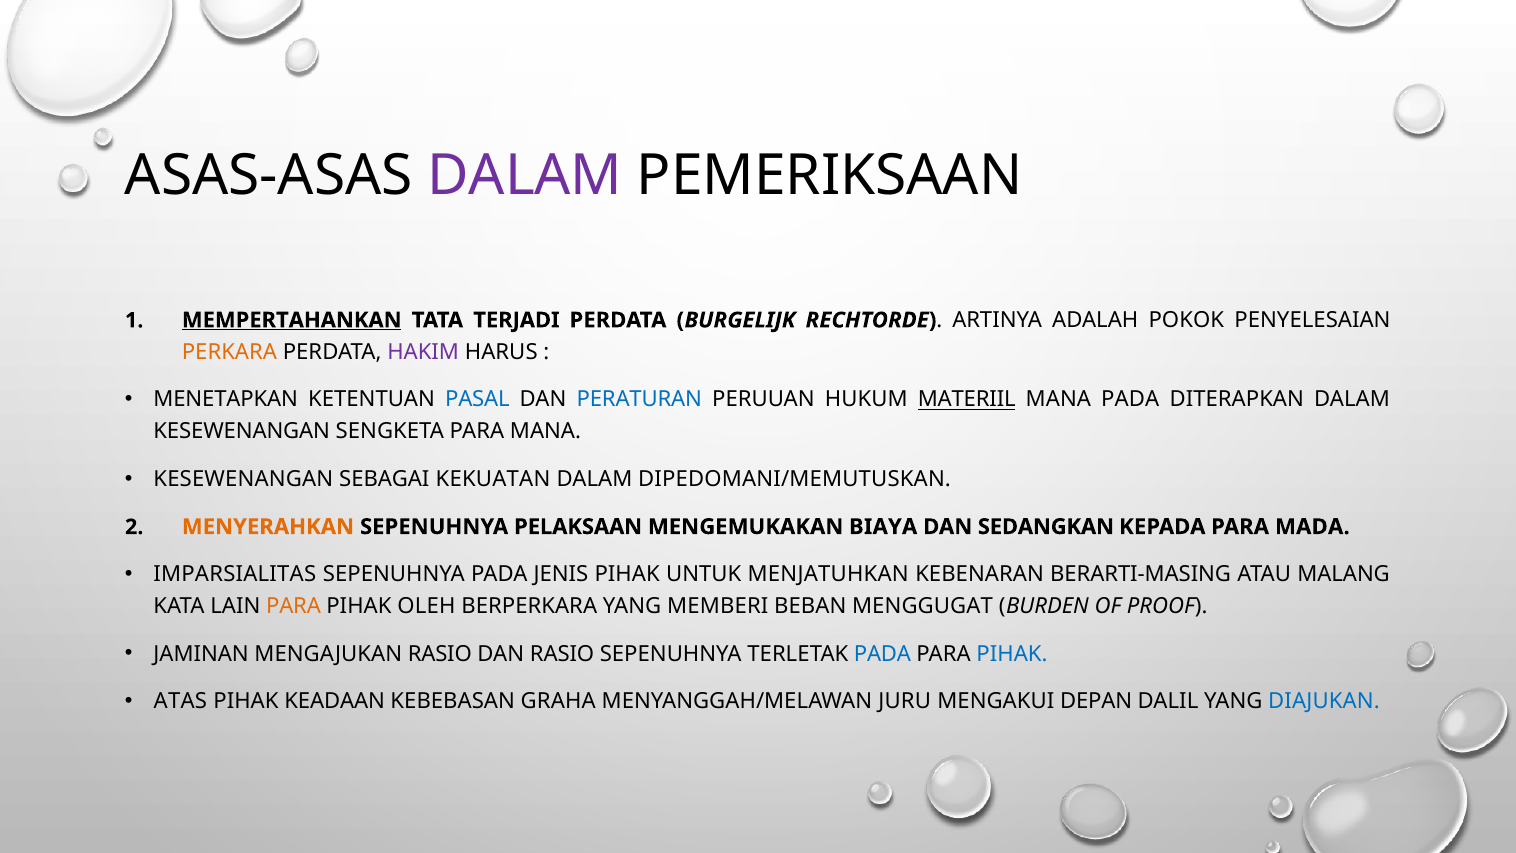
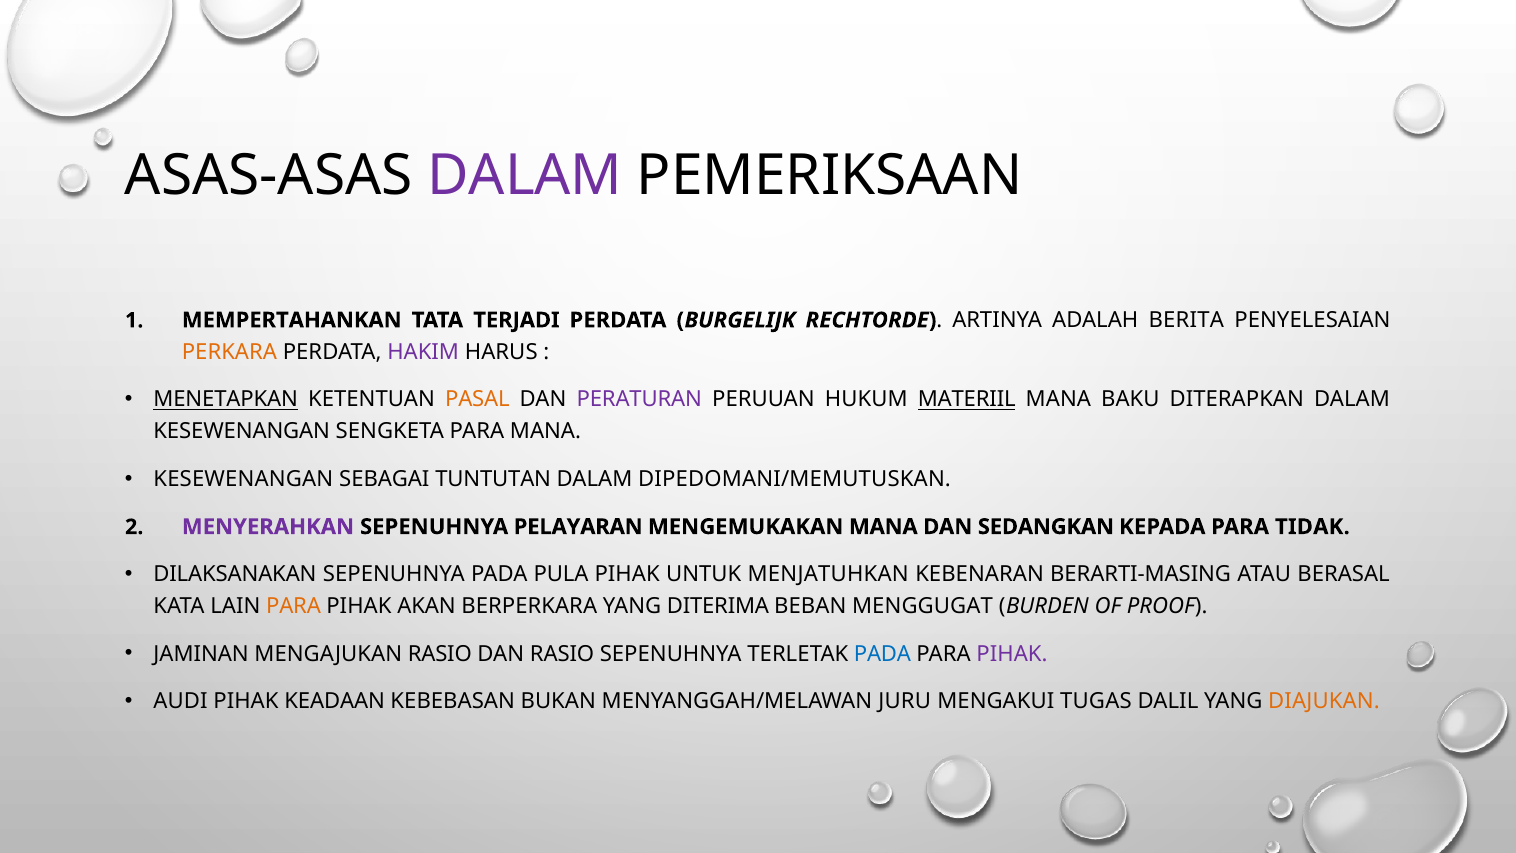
MEMPERTAHANKAN underline: present -> none (292, 320)
POKOK: POKOK -> BERITA (1186, 320)
MENETAPKAN underline: none -> present (226, 400)
PASAL colour: blue -> orange (477, 400)
PERATURAN colour: blue -> purple (639, 400)
MANA PADA: PADA -> BAKU (1130, 400)
KEKUATAN: KEKUATAN -> TUNTUTAN (493, 479)
MENYERAHKAN colour: orange -> purple (268, 527)
PELAKSAAN: PELAKSAAN -> PELAYARAN (578, 527)
MENGEMUKAKAN BIAYA: BIAYA -> MANA (883, 527)
MADA: MADA -> TIDAK (1312, 527)
IMPARSIALITAS: IMPARSIALITAS -> DILAKSANAKAN (235, 574)
JENIS: JENIS -> PULA (561, 574)
MALANG: MALANG -> BERASAL (1344, 574)
OLEH: OLEH -> AKAN (427, 606)
MEMBERI: MEMBERI -> DITERIMA (718, 606)
PIHAK colour: blue -> purple (1012, 654)
ATAS: ATAS -> AUDI (180, 701)
GRAHA: GRAHA -> BUKAN (558, 701)
DEPAN: DEPAN -> TUGAS (1096, 701)
DIAJUKAN colour: blue -> orange (1324, 701)
